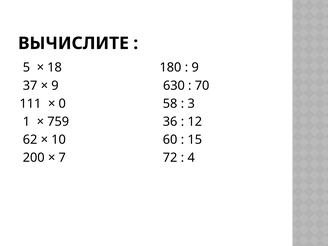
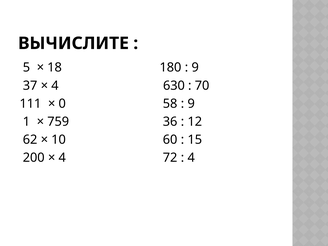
9: 9 -> 4 (55, 86)
3: 3 -> 9 (191, 104)
7: 7 -> 4 (62, 158)
